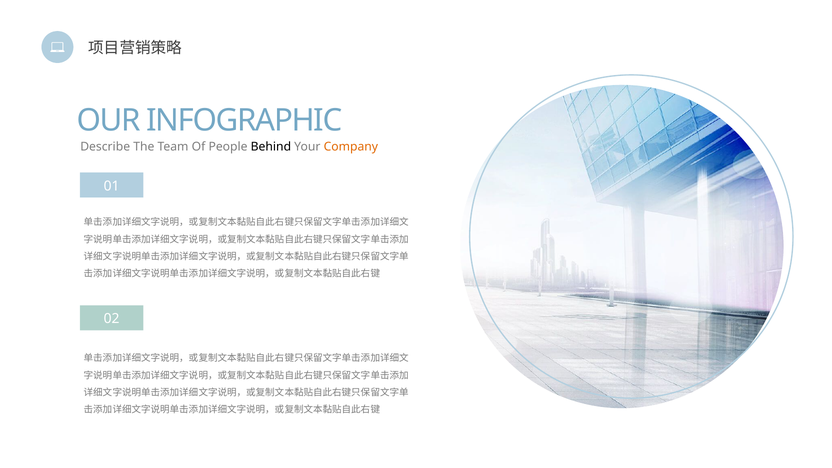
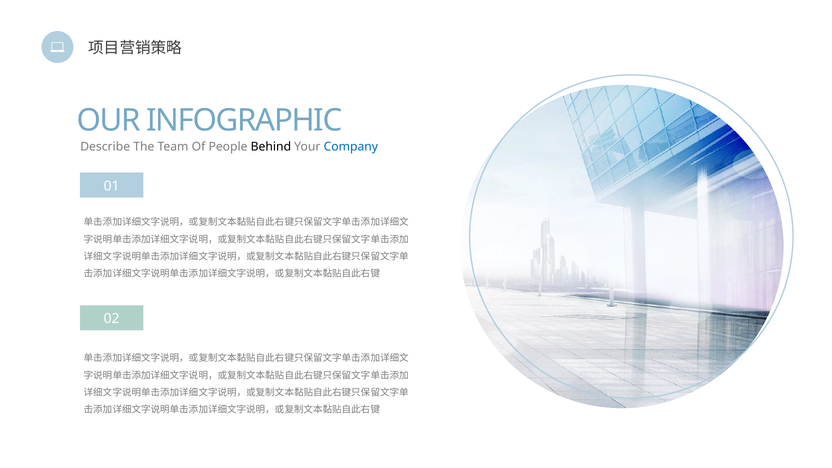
Company colour: orange -> blue (351, 147)
